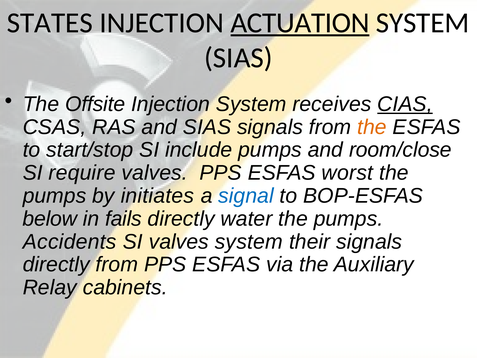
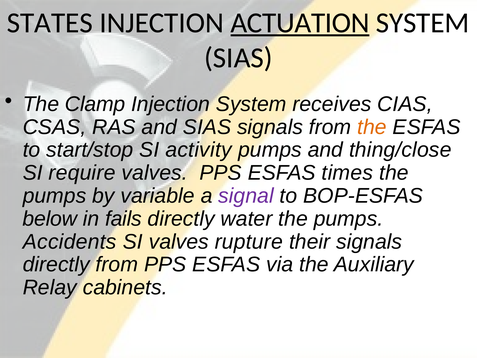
Offsite: Offsite -> Clamp (95, 104)
CIAS underline: present -> none (405, 104)
include: include -> activity (199, 150)
room/close: room/close -> thing/close (400, 150)
worst: worst -> times (347, 173)
initiates: initiates -> variable (158, 196)
signal colour: blue -> purple (246, 196)
valves system: system -> rupture (249, 242)
